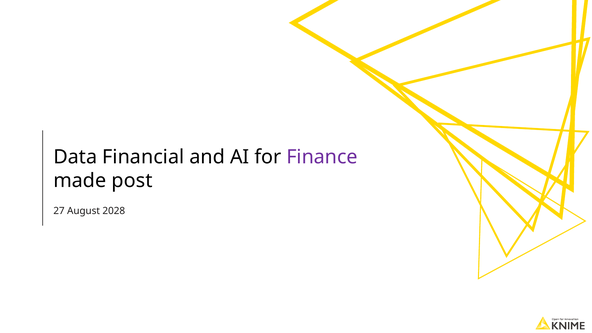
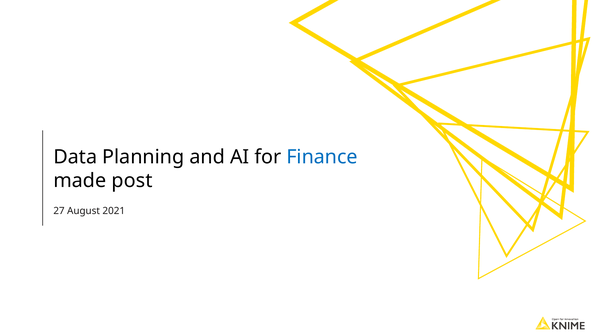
Financial: Financial -> Planning (143, 157)
Finance colour: purple -> blue (322, 157)
2028: 2028 -> 2021 (114, 211)
